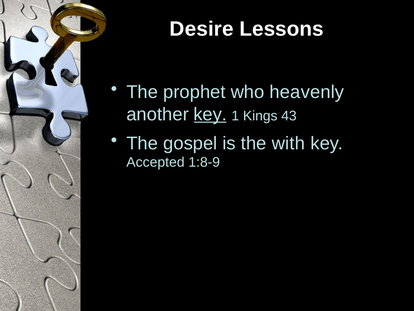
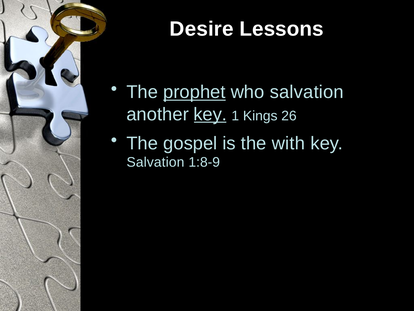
prophet underline: none -> present (194, 92)
who heavenly: heavenly -> salvation (307, 92)
43: 43 -> 26 (289, 116)
Accepted: Accepted -> Salvation (155, 162)
